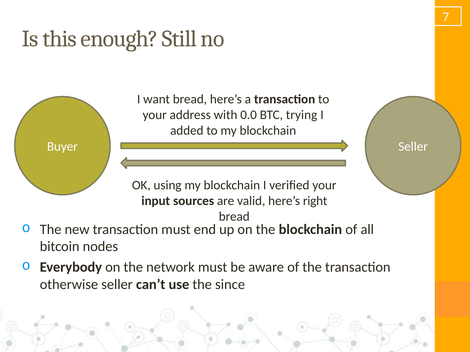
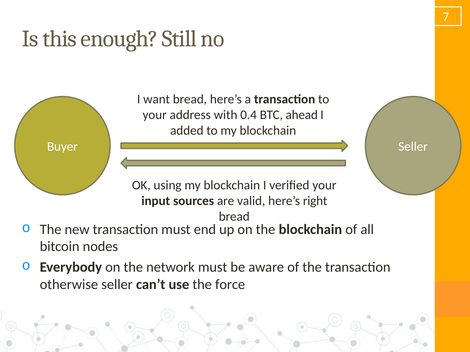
0.0: 0.0 -> 0.4 (249, 115)
trying: trying -> ahead (302, 115)
since: since -> force (230, 285)
